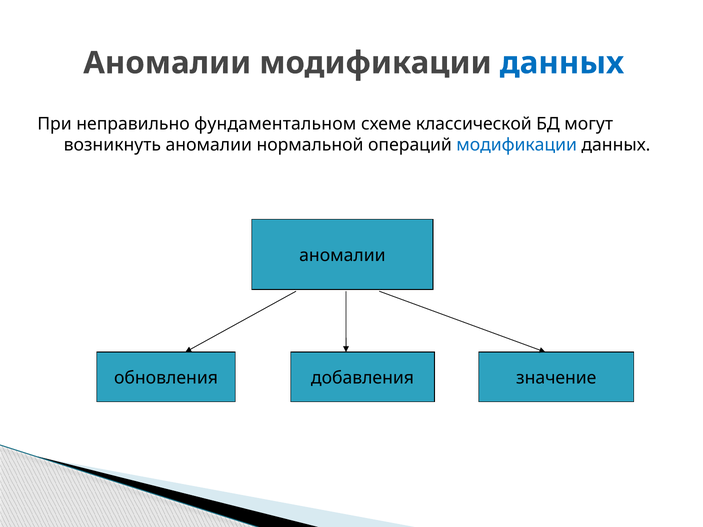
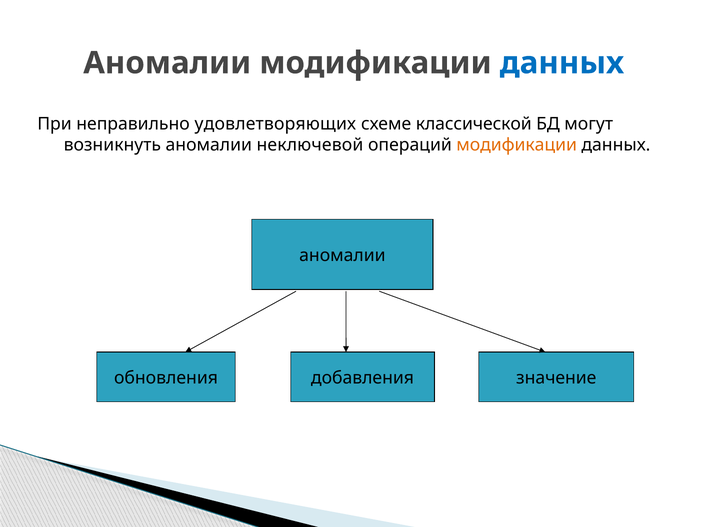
фундаментальном: фундаментальном -> удовлетворяющих (275, 124)
нормальной: нормальной -> неключевой (310, 145)
модификации colour: blue -> orange (517, 145)
